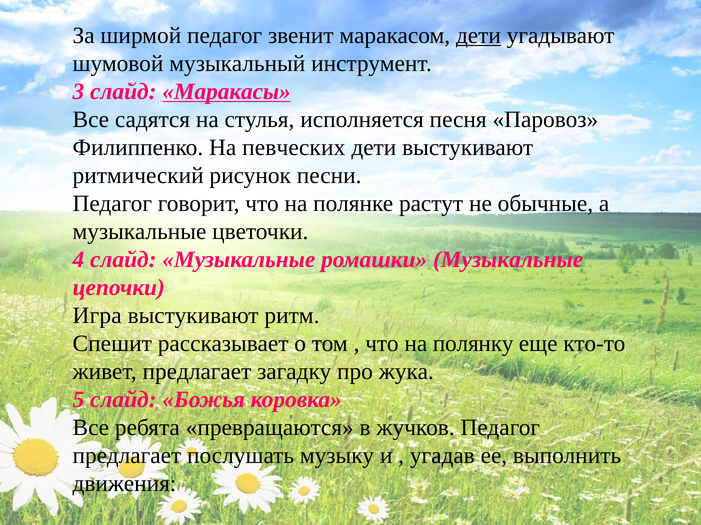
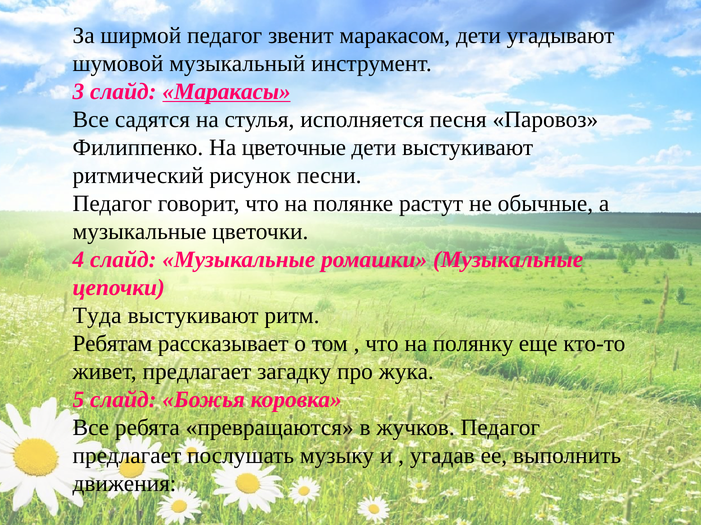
дети underline: present -> none (478, 36)
певческих: певческих -> цветочные (294, 148)
Игра: Игра -> Туда (97, 316)
Спешит: Спешит -> Ребятам (112, 344)
